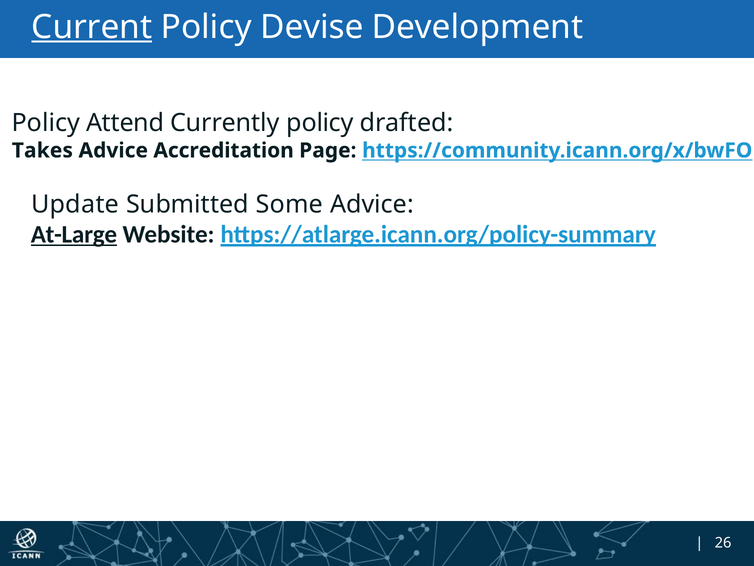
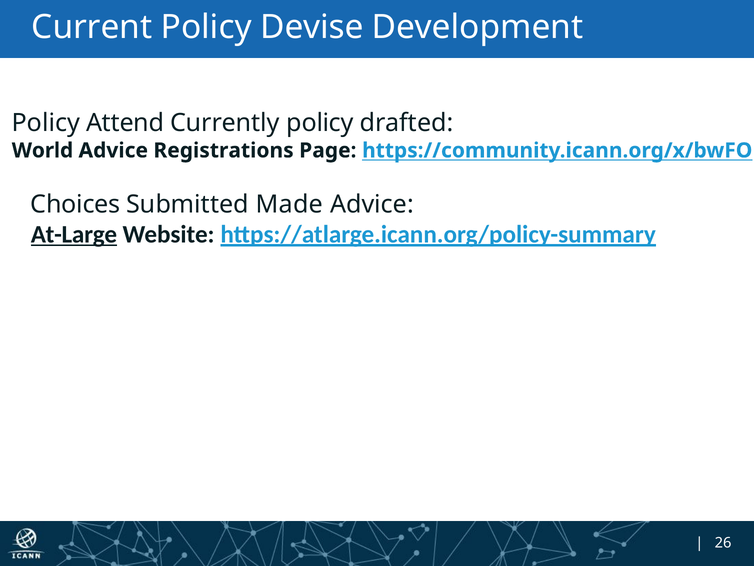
Current underline: present -> none (92, 27)
Takes: Takes -> World (43, 150)
Accreditation: Accreditation -> Registrations (224, 150)
Update: Update -> Choices (75, 204)
Some: Some -> Made (289, 204)
